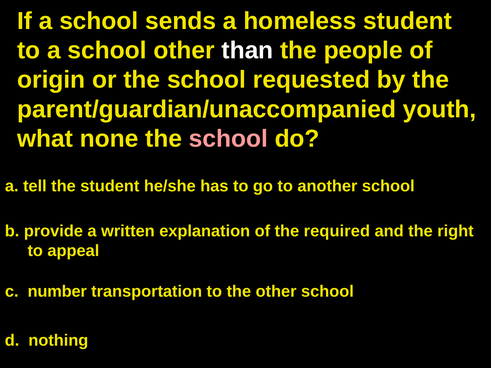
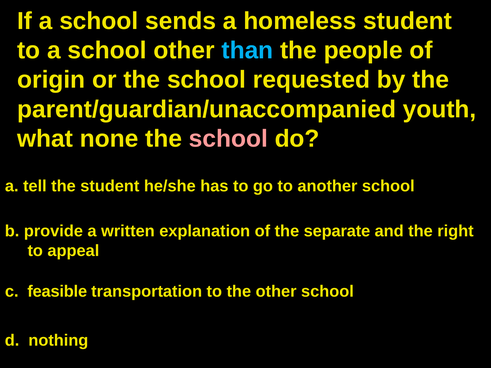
than colour: white -> light blue (247, 50)
required: required -> separate (337, 231)
number: number -> feasible (57, 292)
